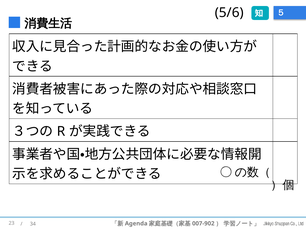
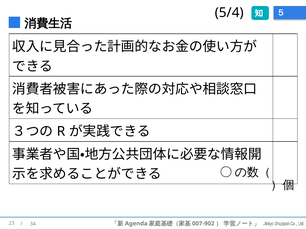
5/6: 5/6 -> 5/4 (229, 13)
